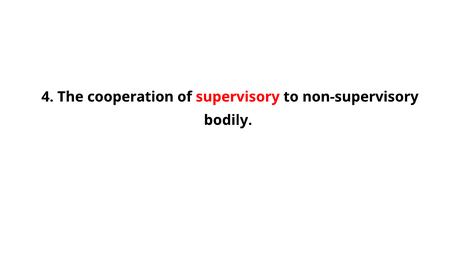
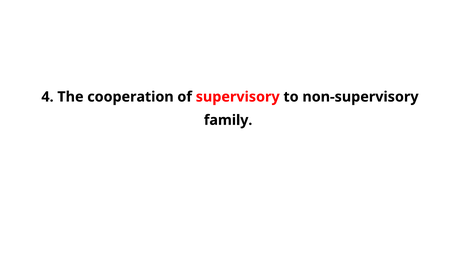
bodily: bodily -> family (228, 120)
